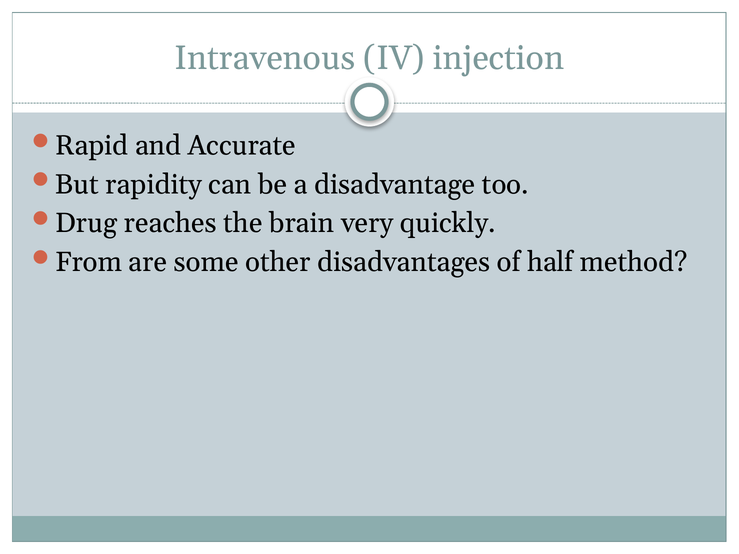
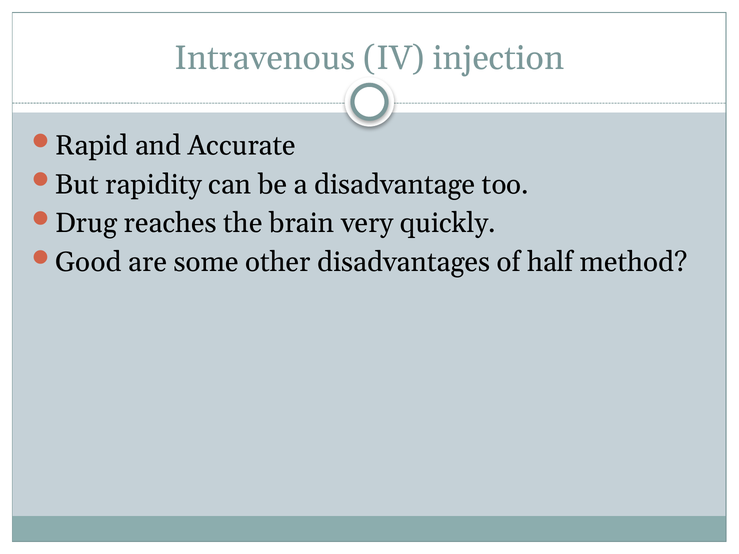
From: From -> Good (88, 262)
